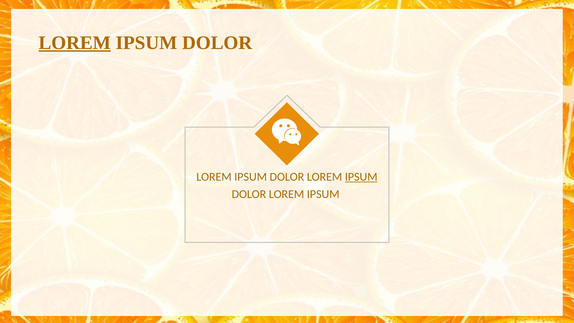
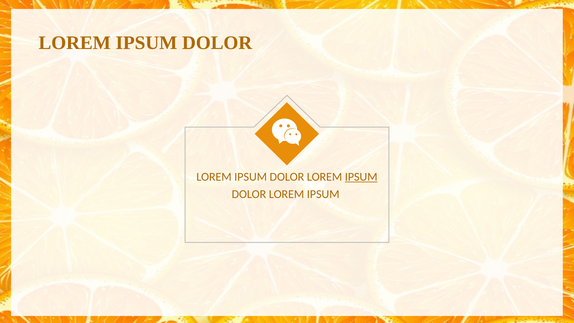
LOREM underline: present -> none (75, 43)
